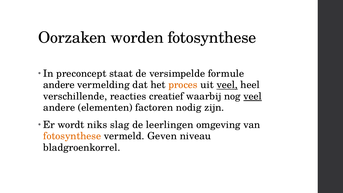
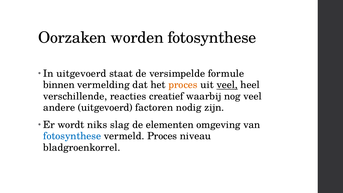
In preconcept: preconcept -> uitgevoerd (81, 73)
andere: andere -> binnen (59, 85)
veel underline: present -> none (253, 96)
andere elementen: elementen -> uitgevoerd (105, 108)
leerlingen: leerlingen -> elementen (170, 125)
fotosynthese colour: orange -> blue (72, 136)
vermeld Geven: Geven -> Proces (162, 136)
